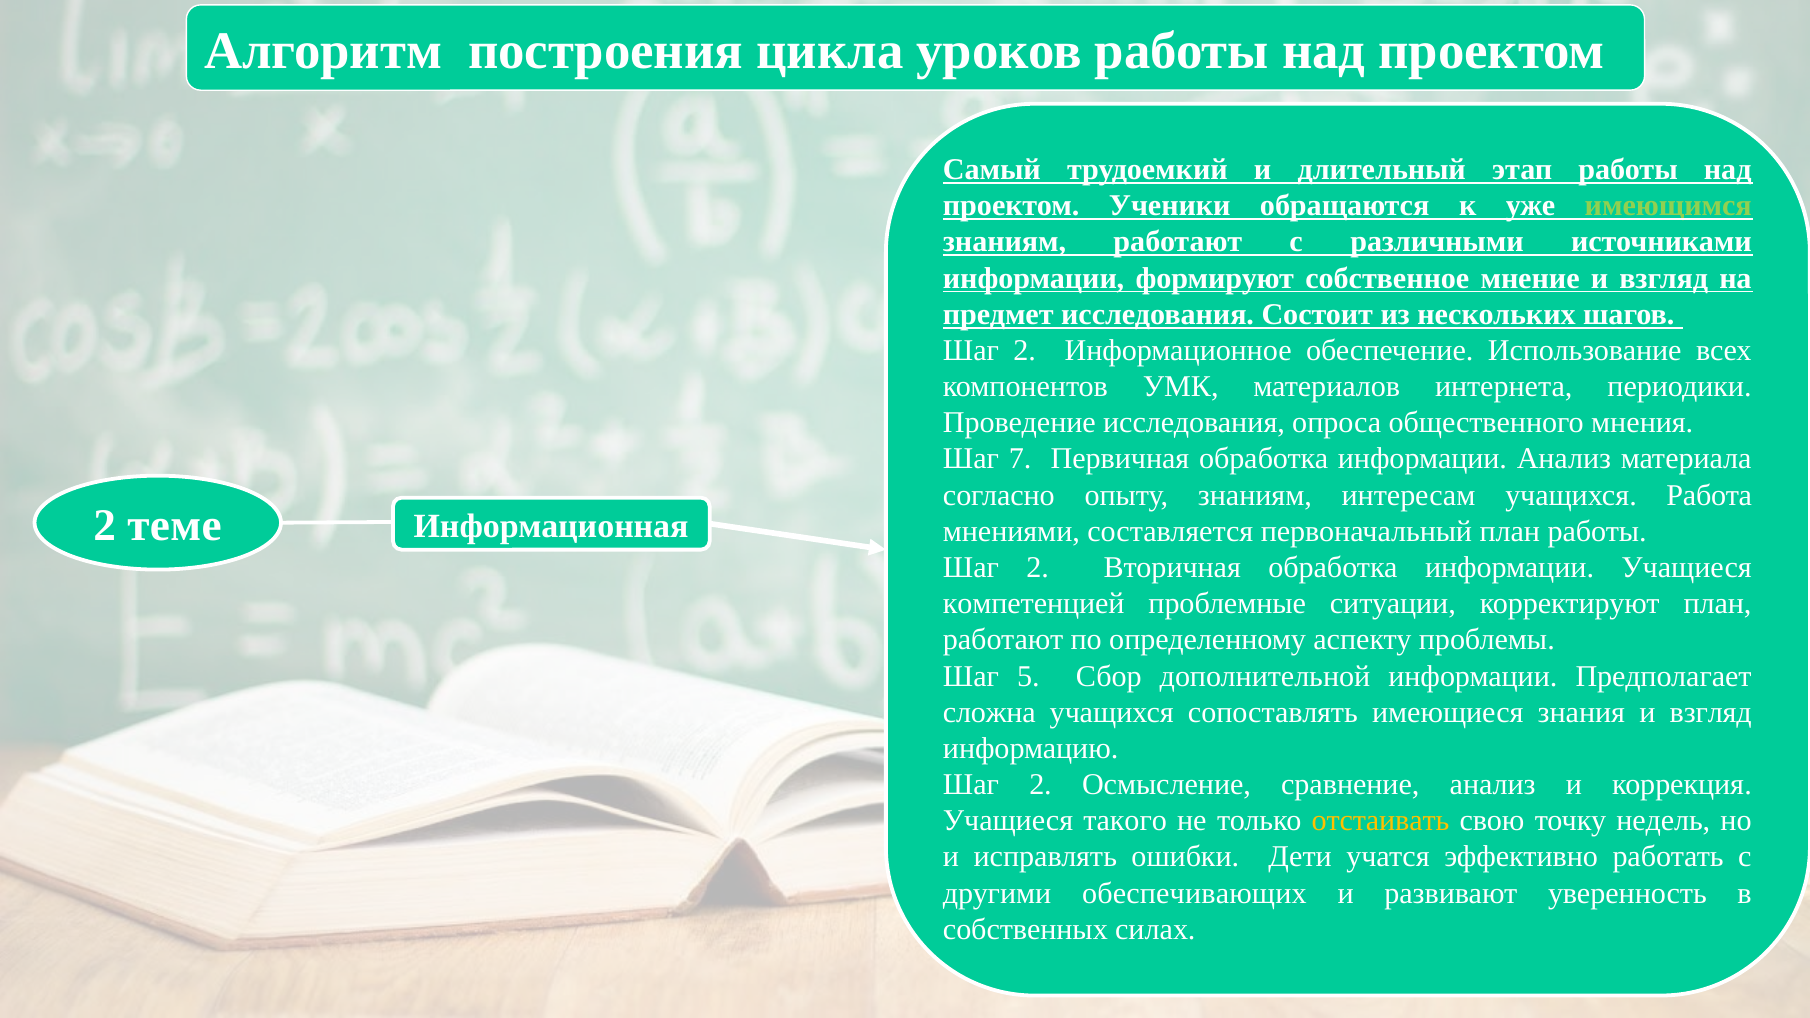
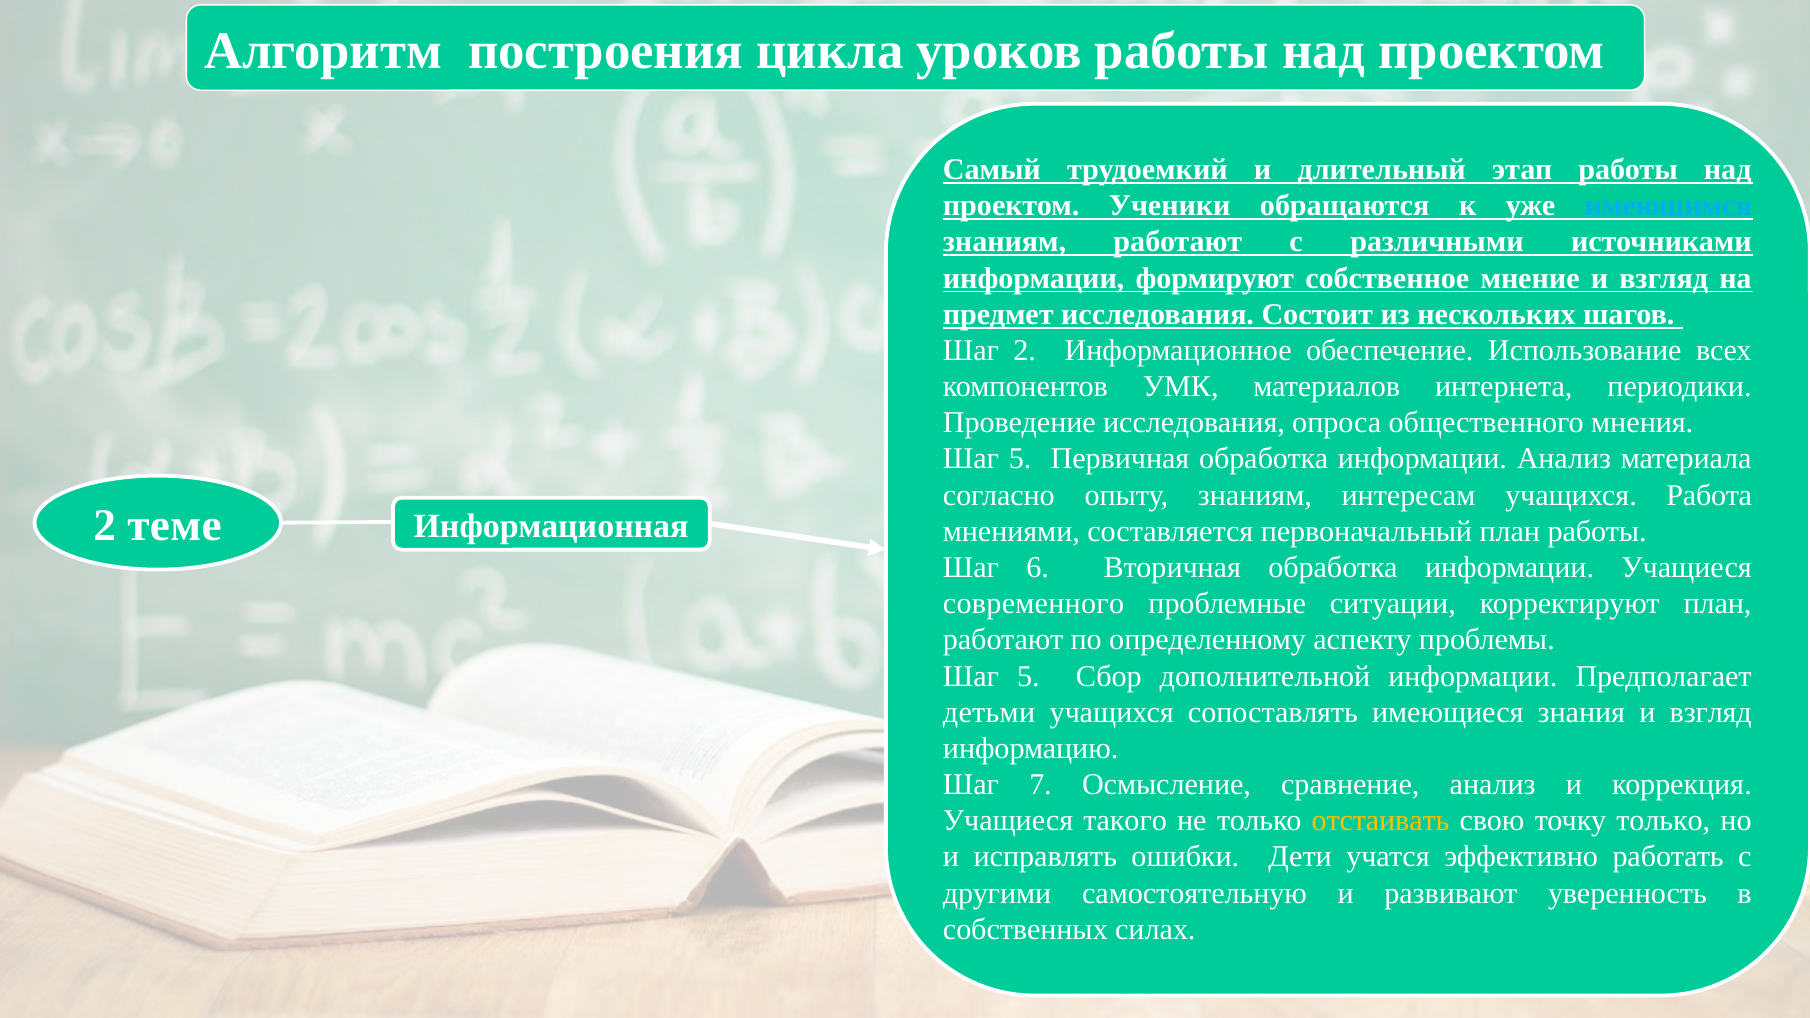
имеющимся colour: light green -> light blue (1668, 206)
7: 7 -> 5 (1020, 459)
2: 2 -> 6 (1038, 568)
компетенцией: компетенцией -> современного (1034, 604)
сложна: сложна -> детьми (989, 712)
2: 2 -> 7 (1041, 785)
точку недель: недель -> только (1663, 821)
обеспечивающих: обеспечивающих -> самостоятельную (1195, 893)
